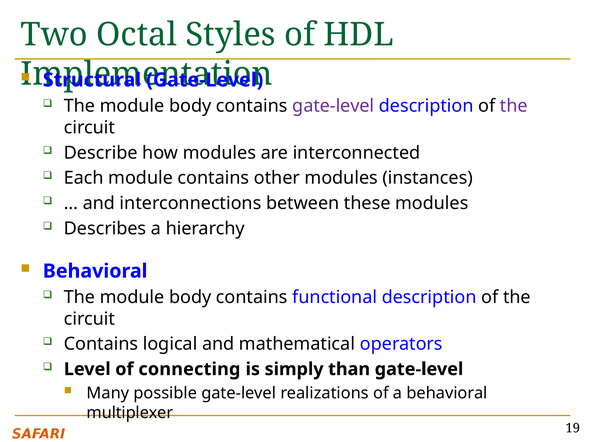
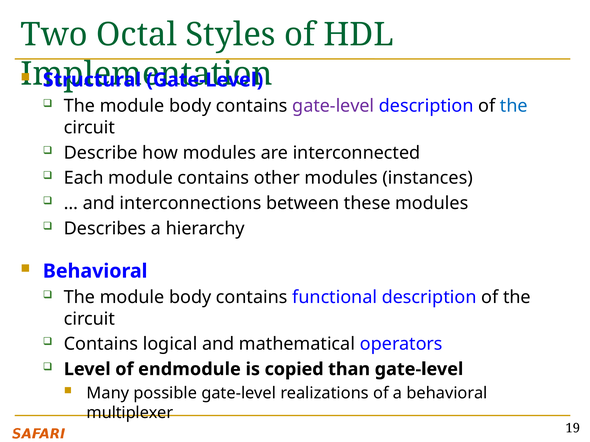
the colour: purple -> blue (514, 106)
connecting: connecting -> endmodule (189, 370)
simply: simply -> copied (294, 370)
